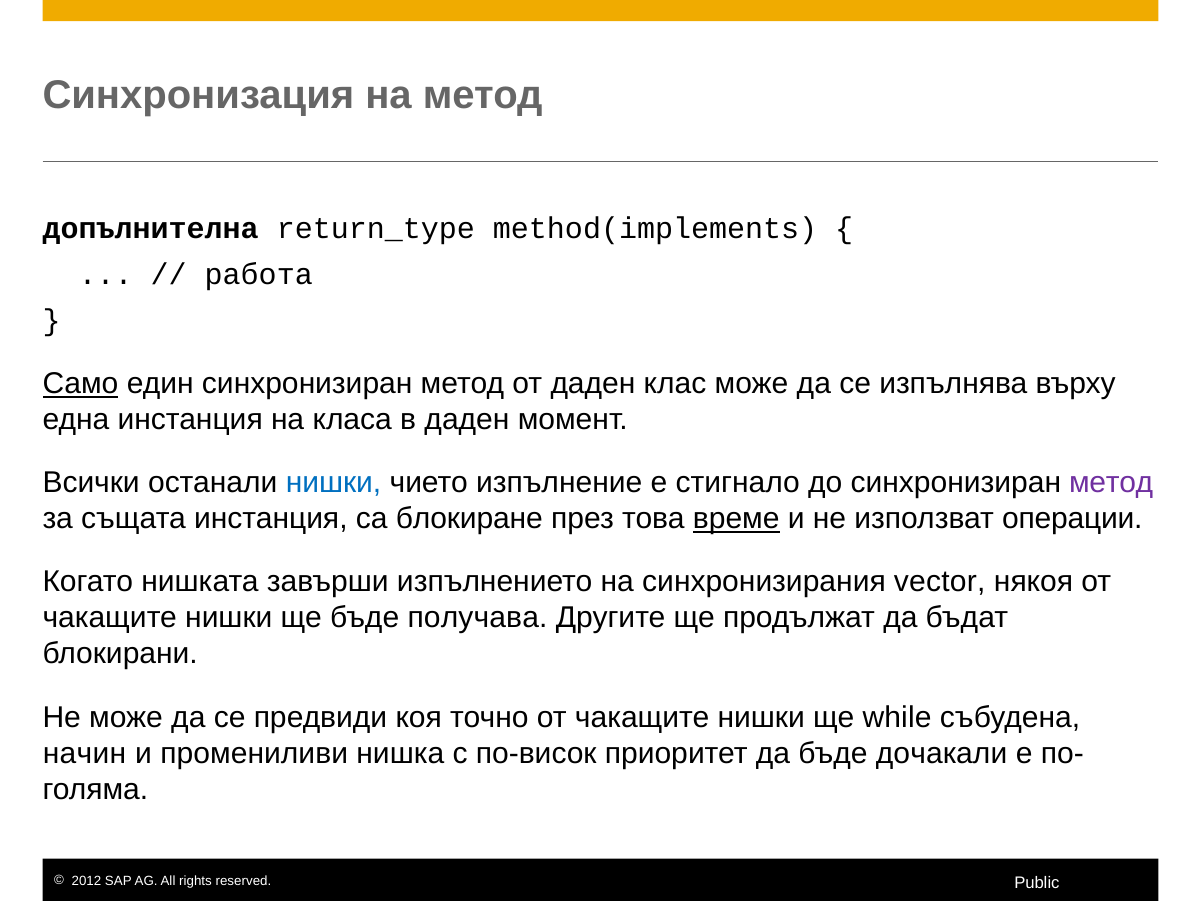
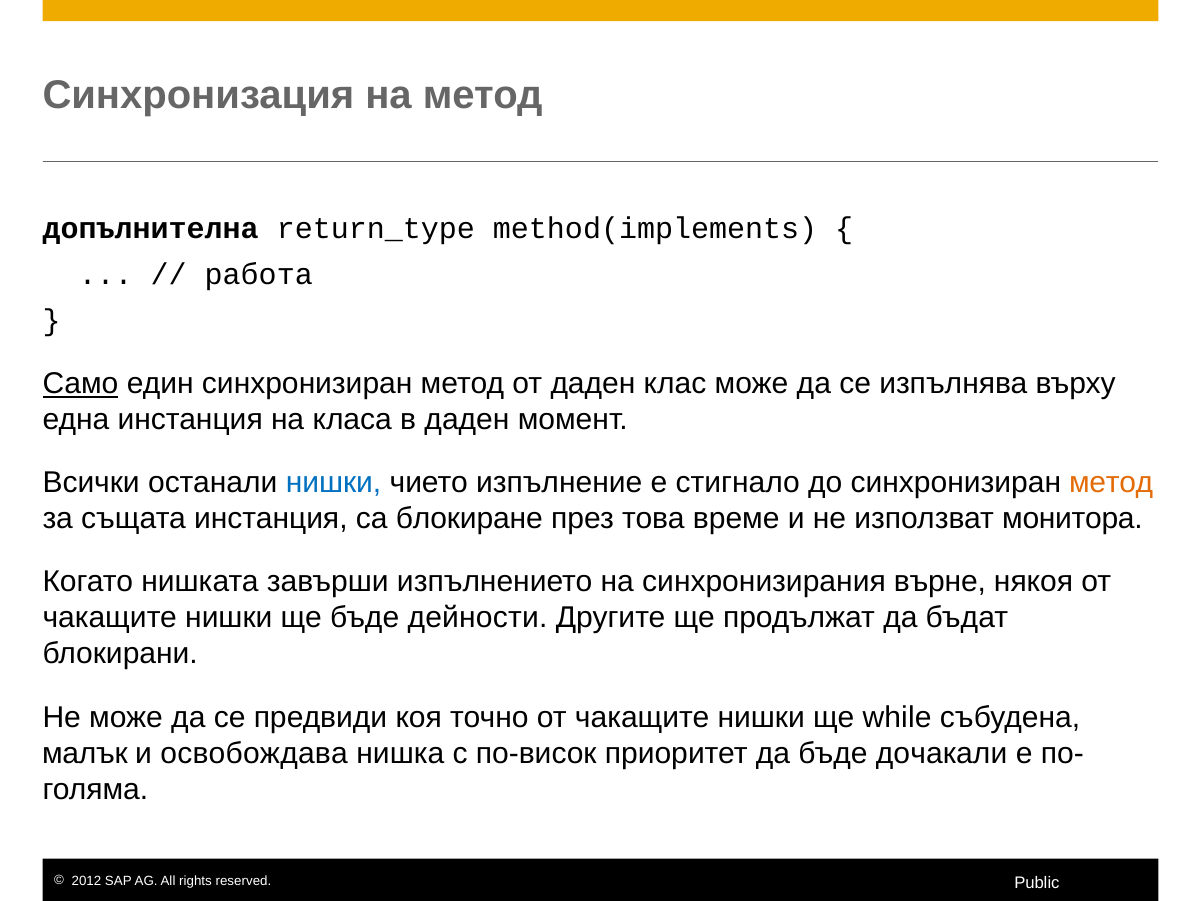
метод colour: purple -> orange (1111, 483)
време underline: present -> none (736, 519)
операции: операции -> монитора (1072, 519)
vector: vector -> върне (940, 582)
получава: получава -> дейности (477, 618)
начин: начин -> малък (85, 753)
промениливи: промениливи -> освобождава (254, 753)
